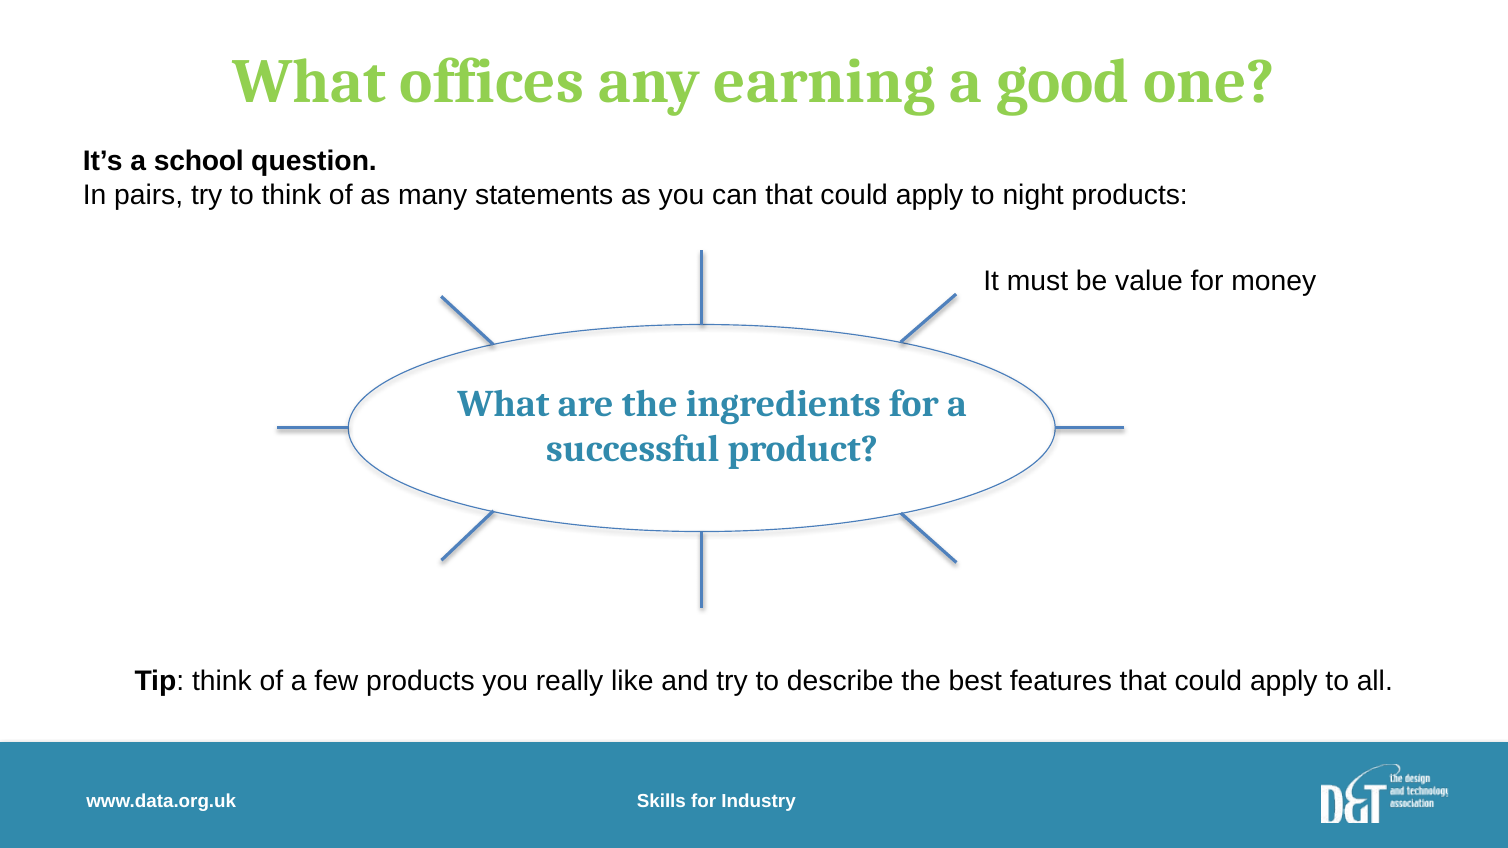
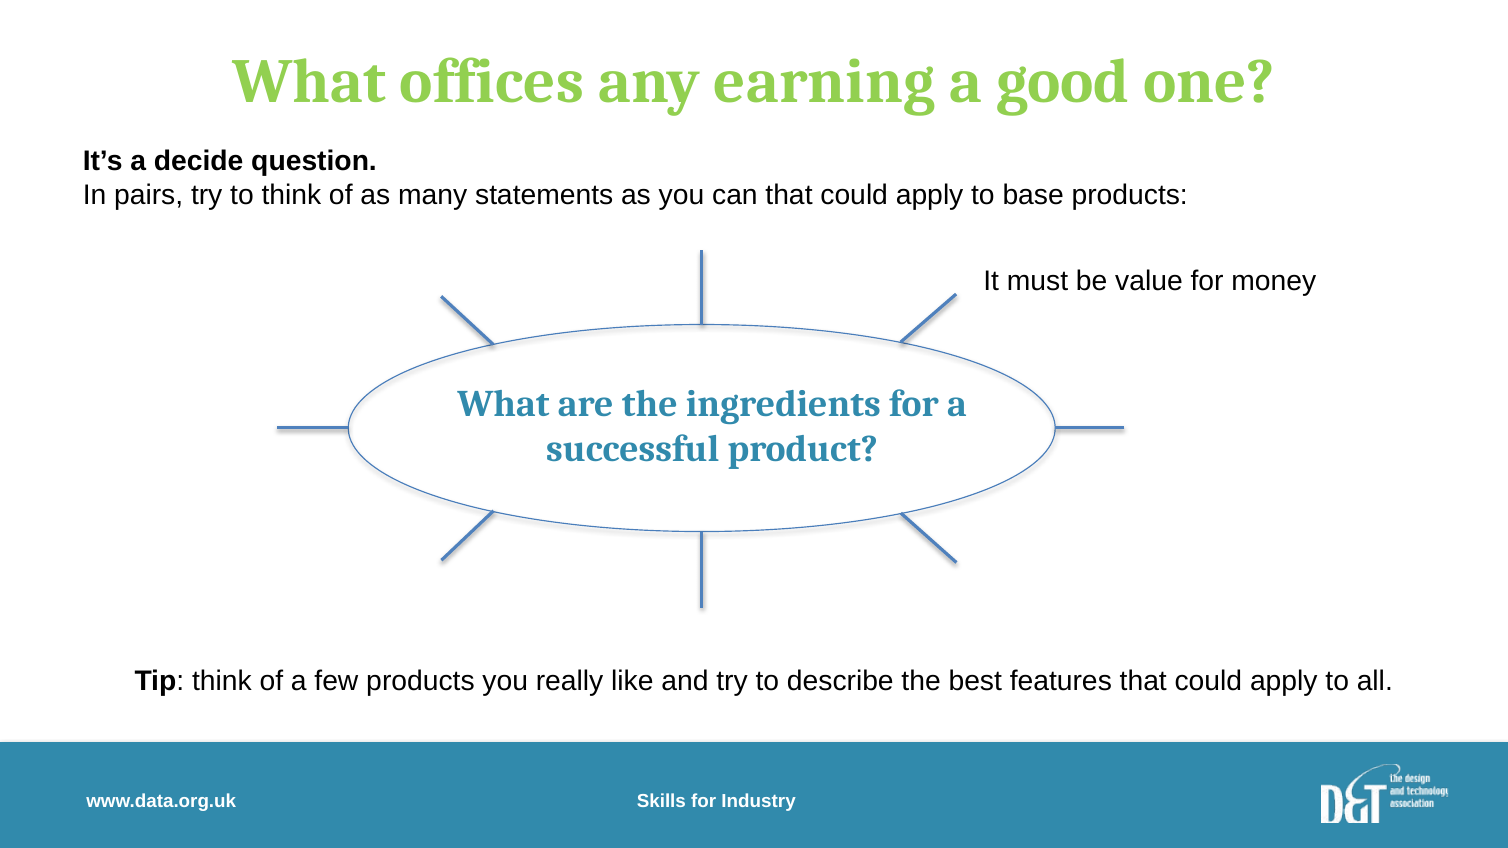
school: school -> decide (199, 162)
night: night -> base (1033, 196)
